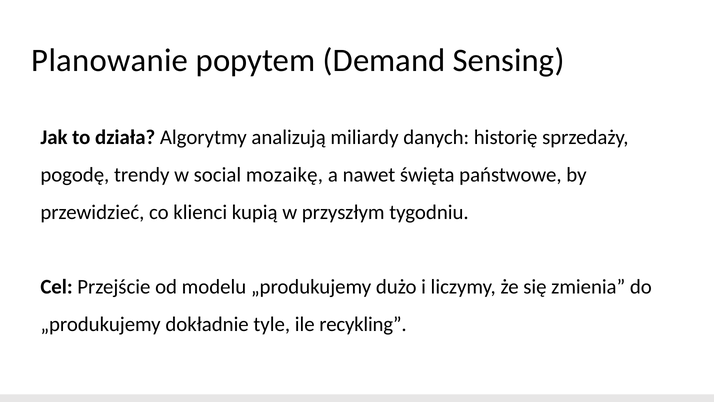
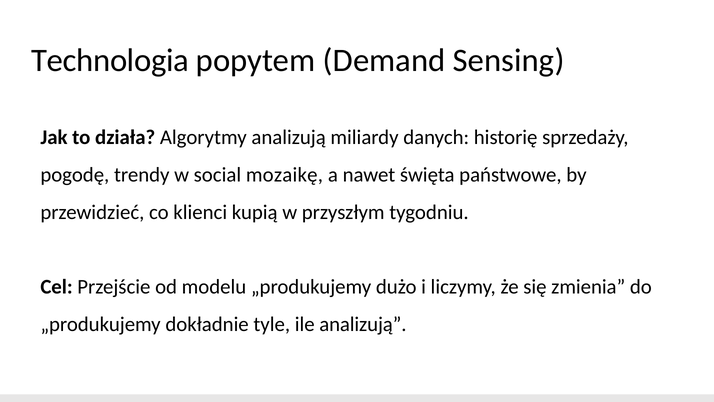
Planowanie: Planowanie -> Technologia (110, 60)
ile recykling: recykling -> analizują (363, 324)
